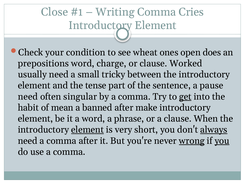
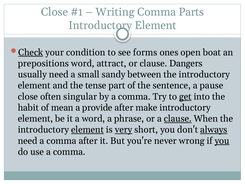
Cries: Cries -> Parts (191, 12)
Check underline: none -> present (31, 52)
wheat: wheat -> forms (145, 52)
does: does -> boat (212, 52)
charge: charge -> attract (111, 63)
Worked: Worked -> Dangers (186, 63)
tricky: tricky -> sandy (114, 74)
need: need -> close (28, 96)
banned: banned -> provide (97, 107)
clause underline: none -> present (178, 119)
very underline: none -> present (123, 130)
wrong underline: present -> none (192, 141)
